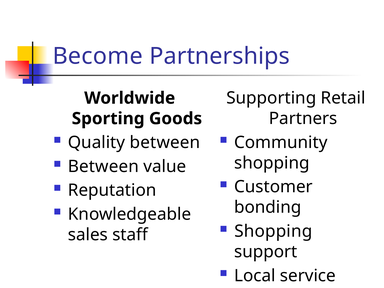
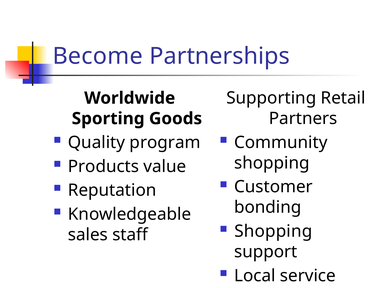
Quality between: between -> program (165, 142)
Between: Between -> Products (103, 166)
